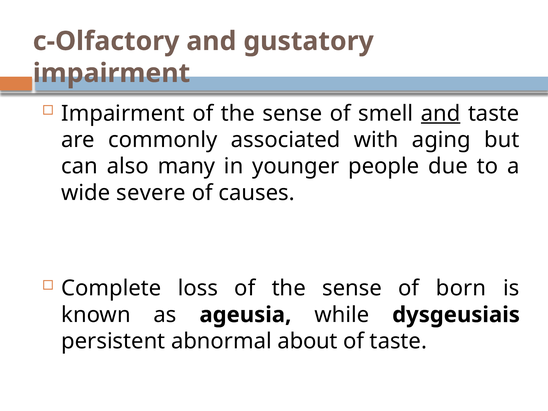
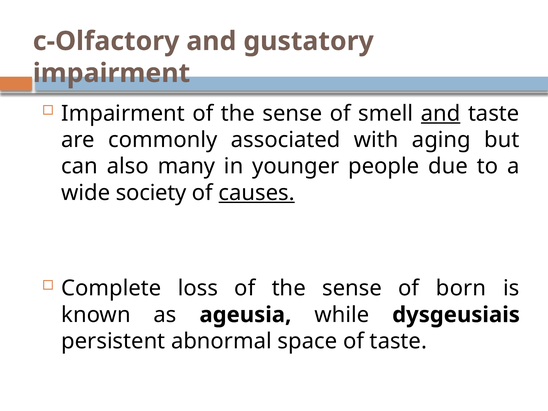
severe: severe -> society (151, 193)
causes underline: none -> present (257, 193)
about: about -> space (307, 341)
